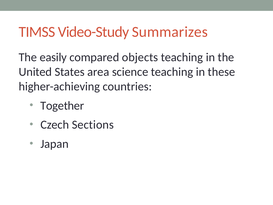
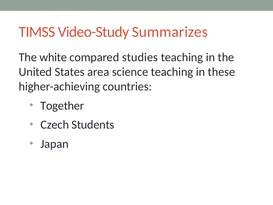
easily: easily -> white (53, 57)
objects: objects -> studies (140, 57)
Sections: Sections -> Students (93, 125)
